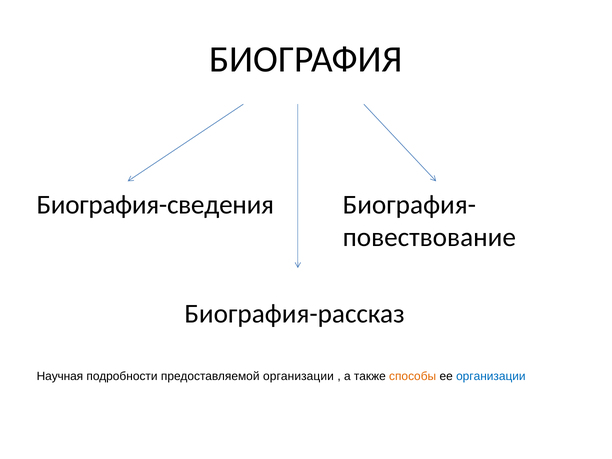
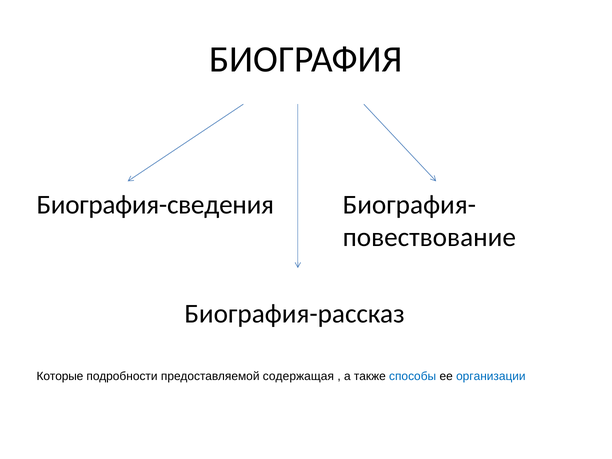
Научная: Научная -> Которые (60, 376)
предоставляемой организации: организации -> содержащая (298, 376)
способы colour: orange -> blue (413, 376)
